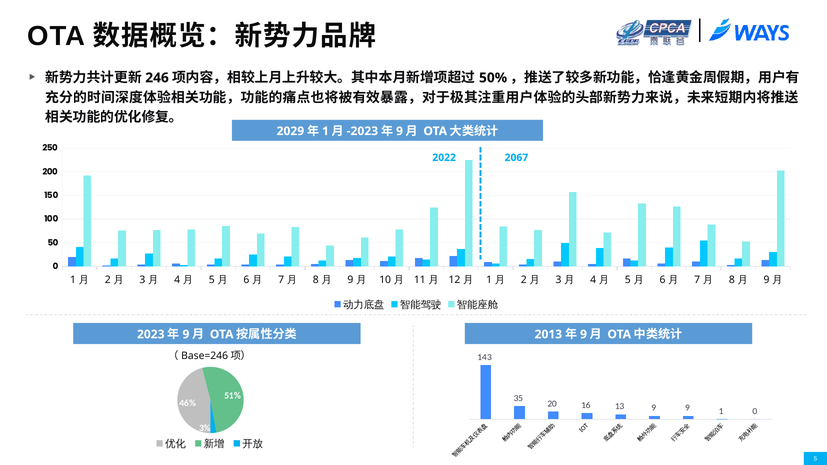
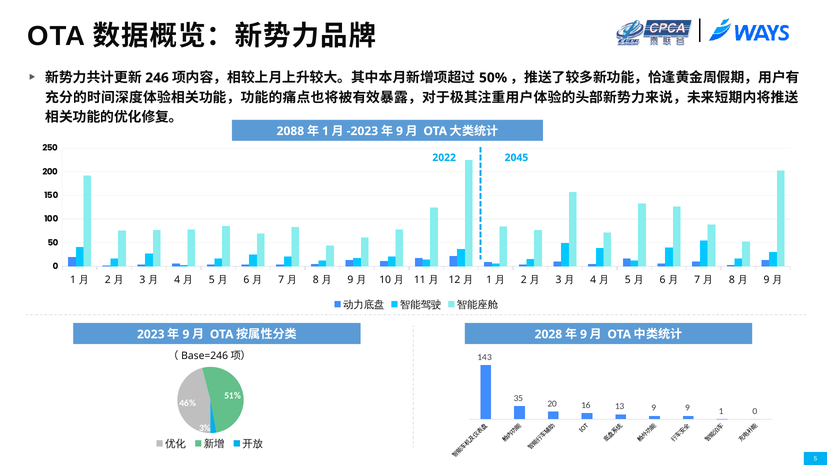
2029: 2029 -> 2088 (290, 131)
2067: 2067 -> 2045 (516, 158)
2013: 2013 -> 2028 (548, 334)
